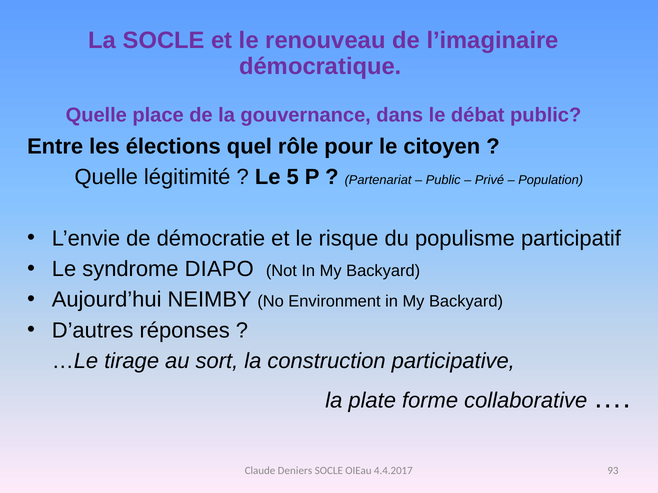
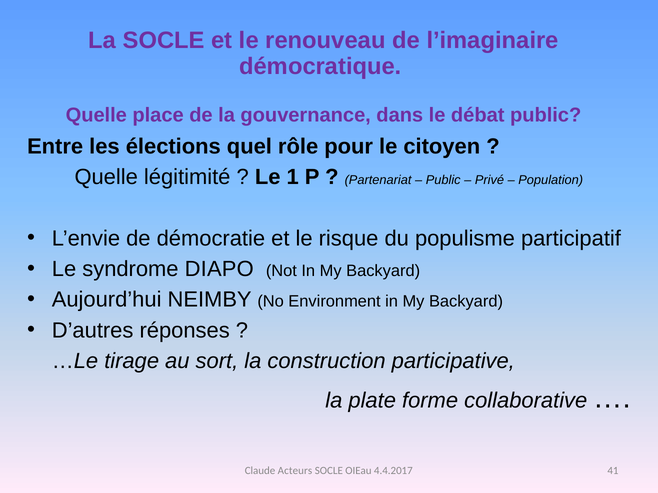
5: 5 -> 1 (293, 177)
Deniers: Deniers -> Acteurs (295, 471)
93: 93 -> 41 (613, 471)
